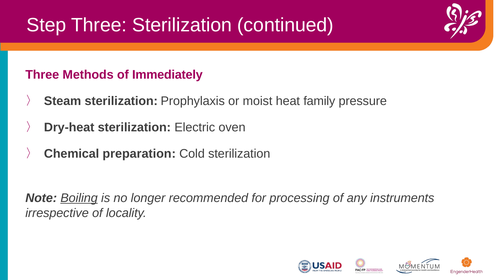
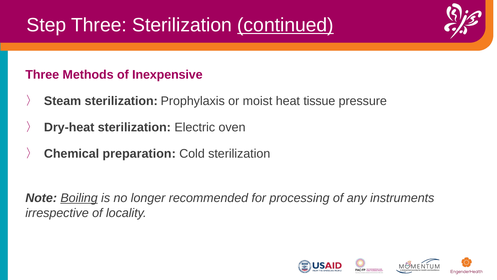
continued underline: none -> present (285, 25)
Immediately: Immediately -> Inexpensive (167, 74)
family: family -> tissue (319, 101)
